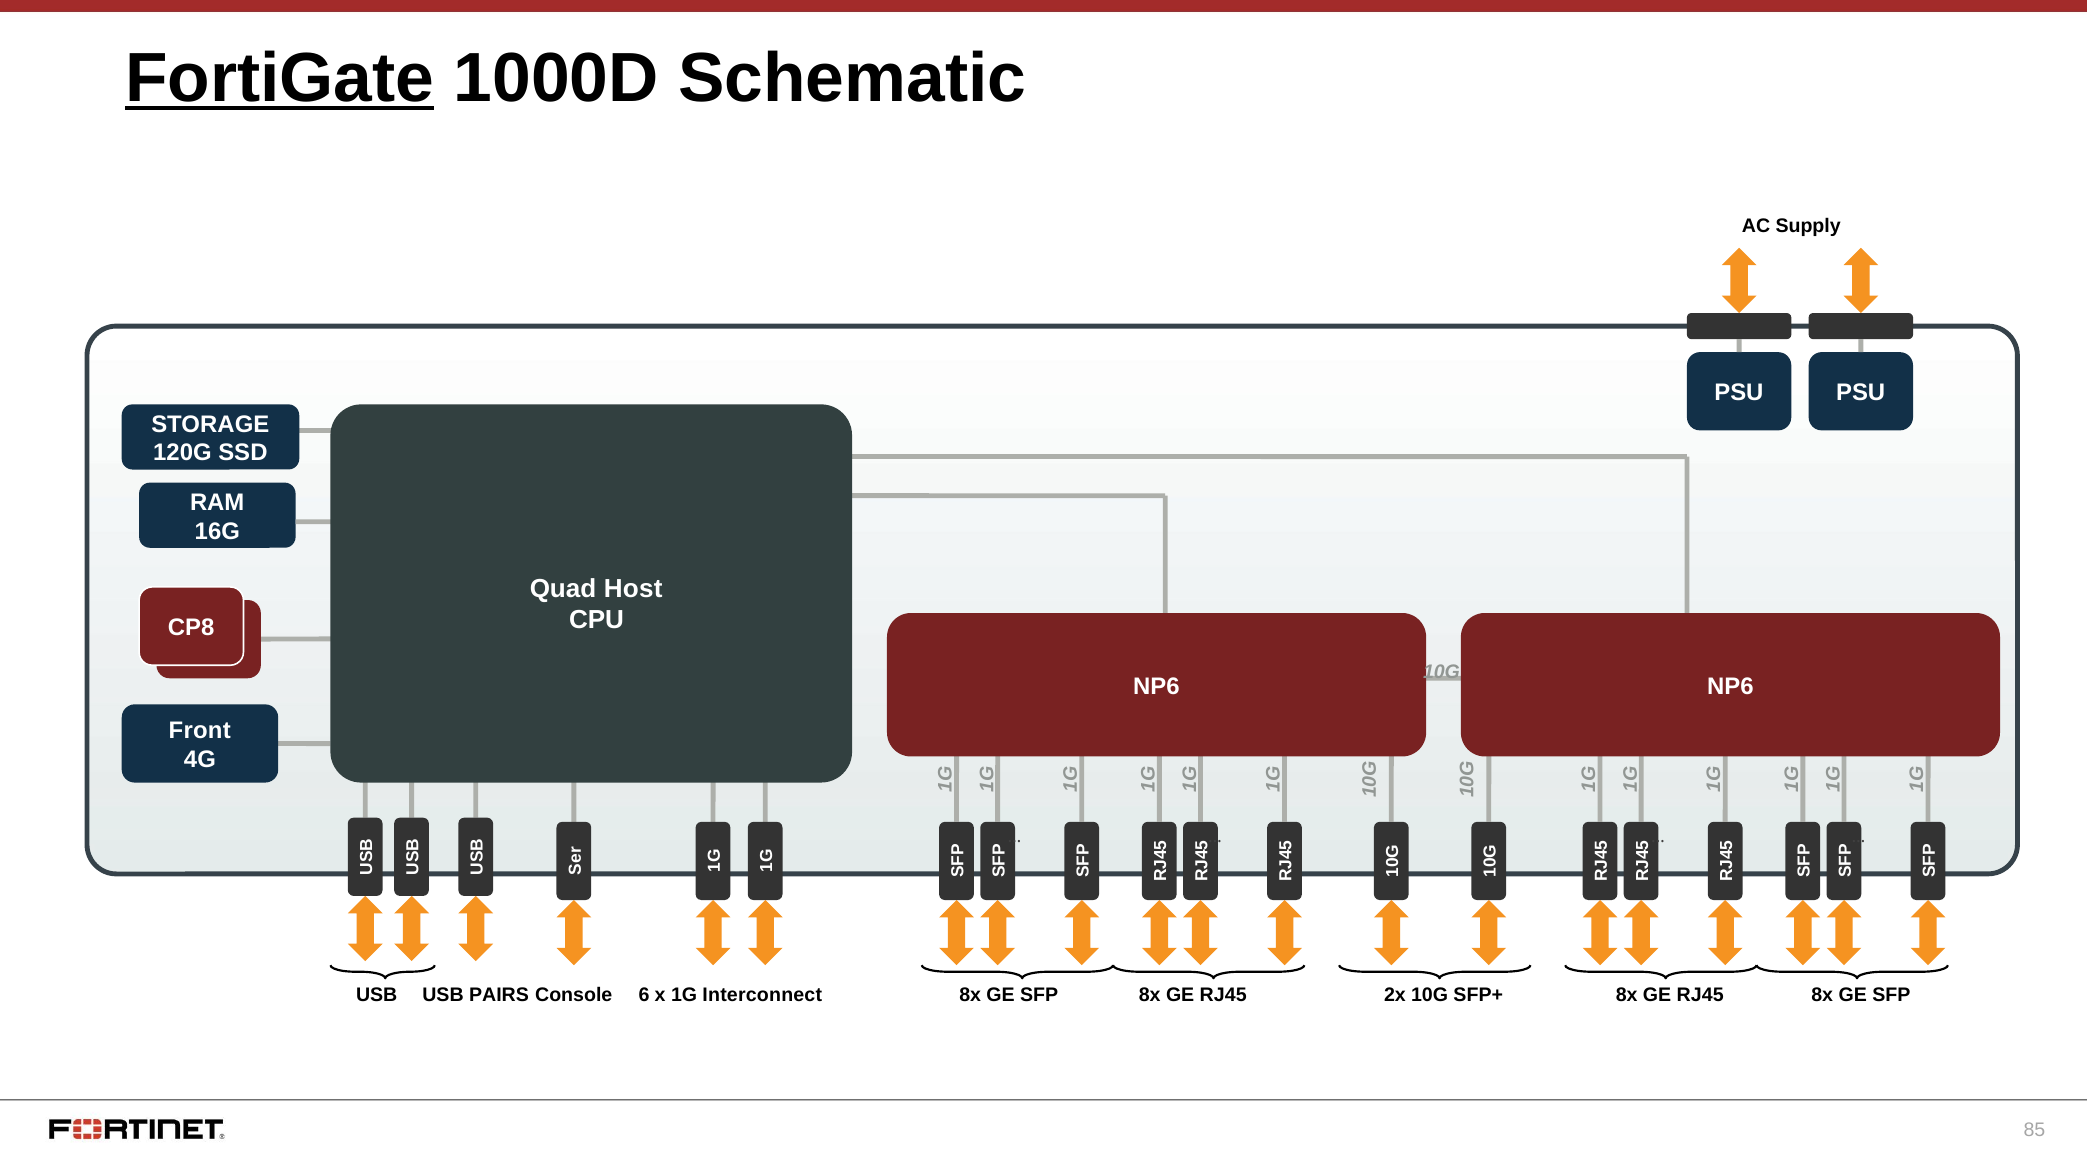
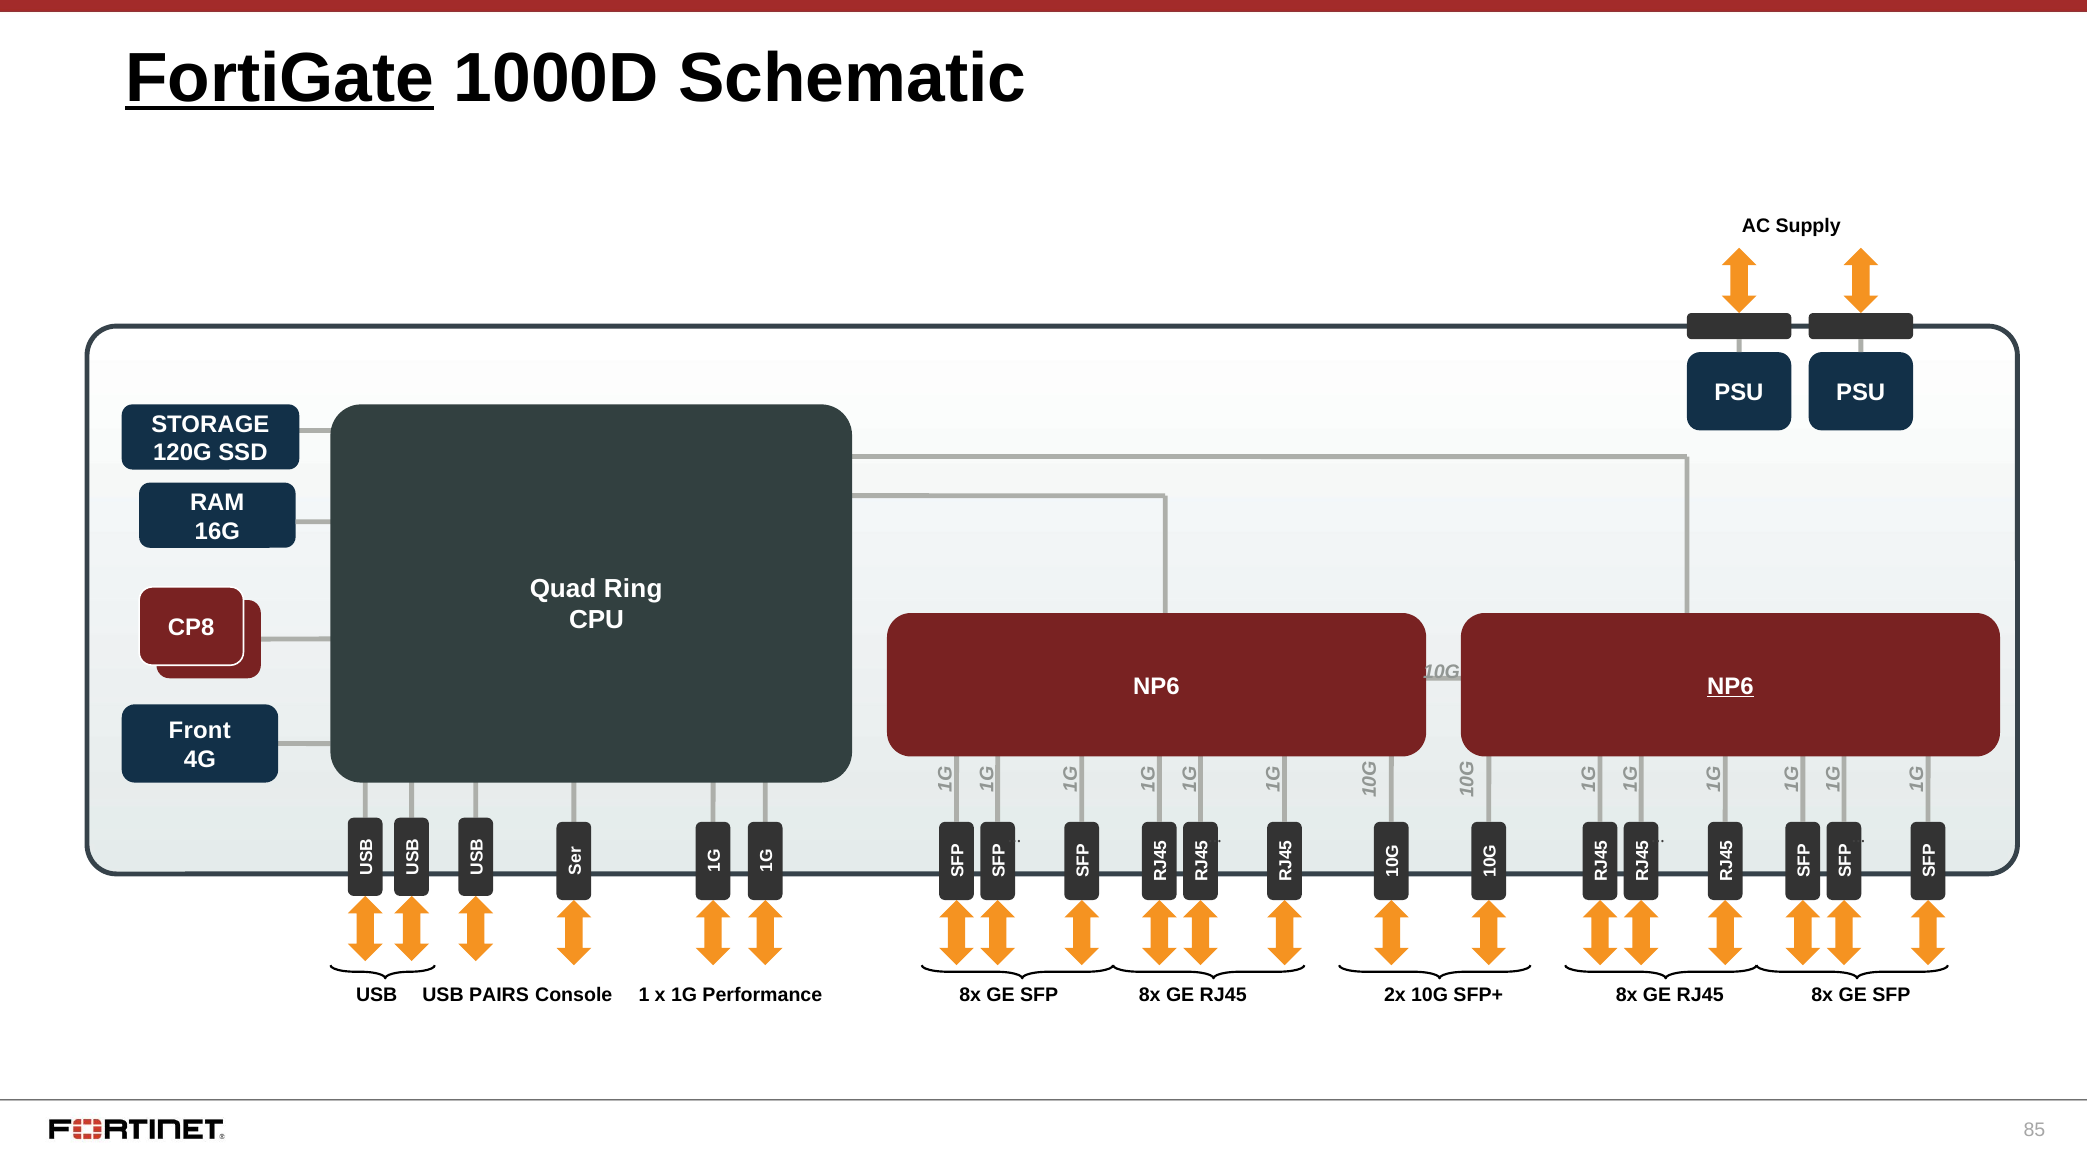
Host: Host -> Ring (633, 589)
NP6 underline: none -> present (1730, 686)
Console 6: 6 -> 1 (644, 995)
Interconnect: Interconnect -> Performance (762, 995)
